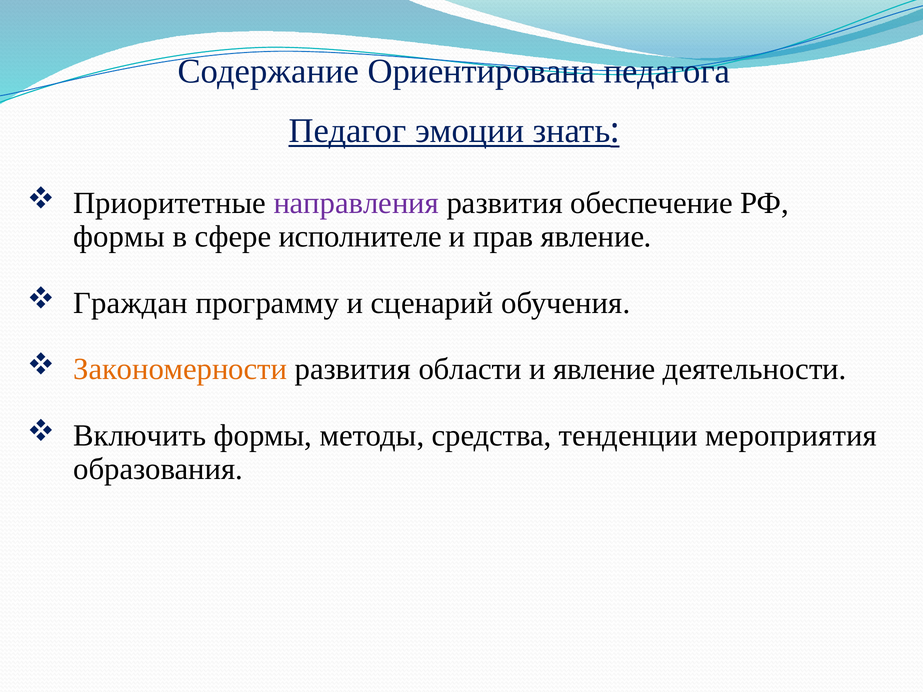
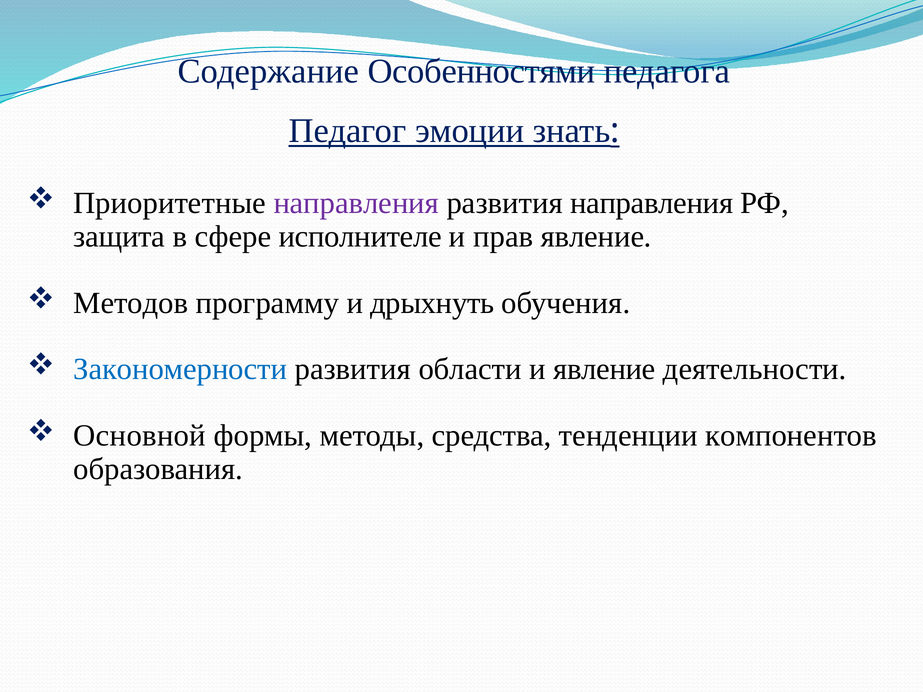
Ориентирована: Ориентирована -> Особенностями (481, 71)
развития обеспечение: обеспечение -> направления (652, 203)
формы: формы -> защита (119, 237)
Граждан: Граждан -> Методов (131, 303)
сценарий: сценарий -> дрыхнуть (432, 303)
Закономерности colour: orange -> blue (180, 369)
Включить: Включить -> Основной (140, 436)
мероприятия: мероприятия -> компонентов (791, 436)
